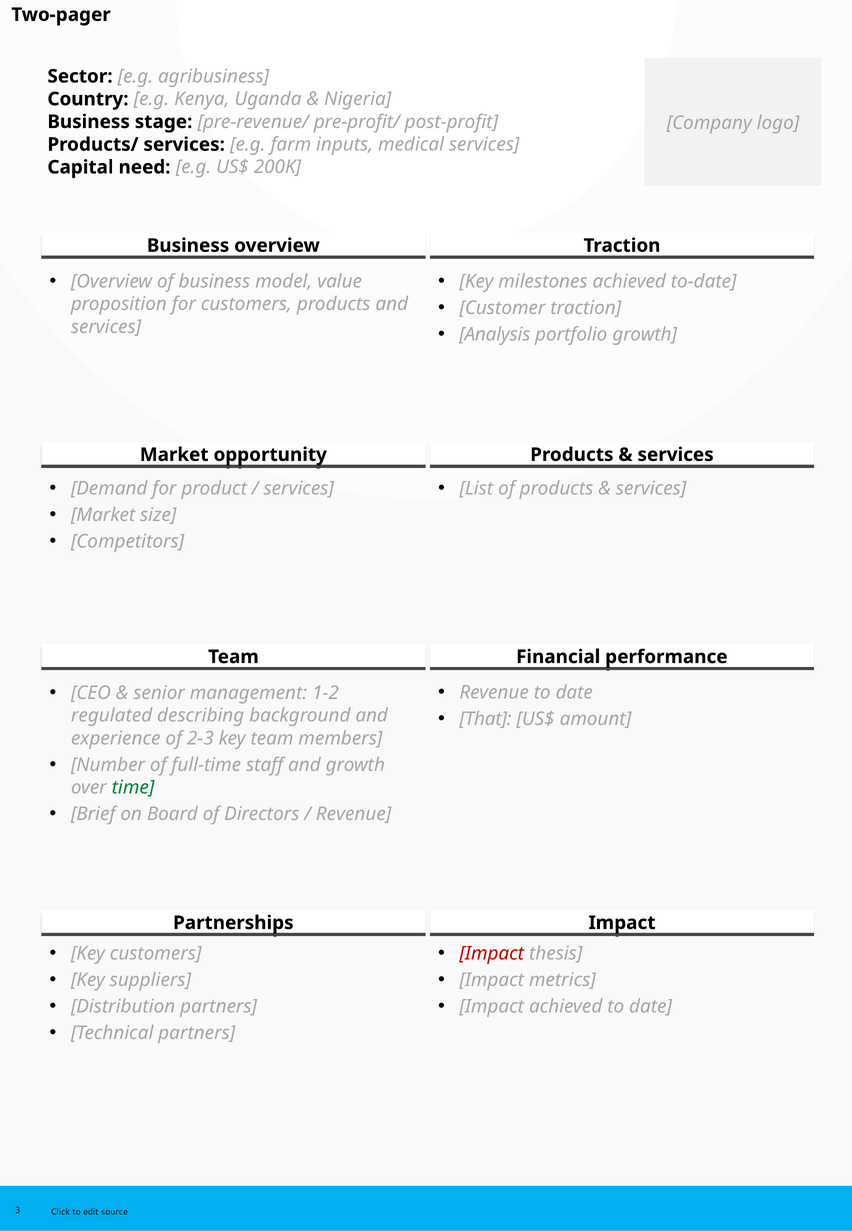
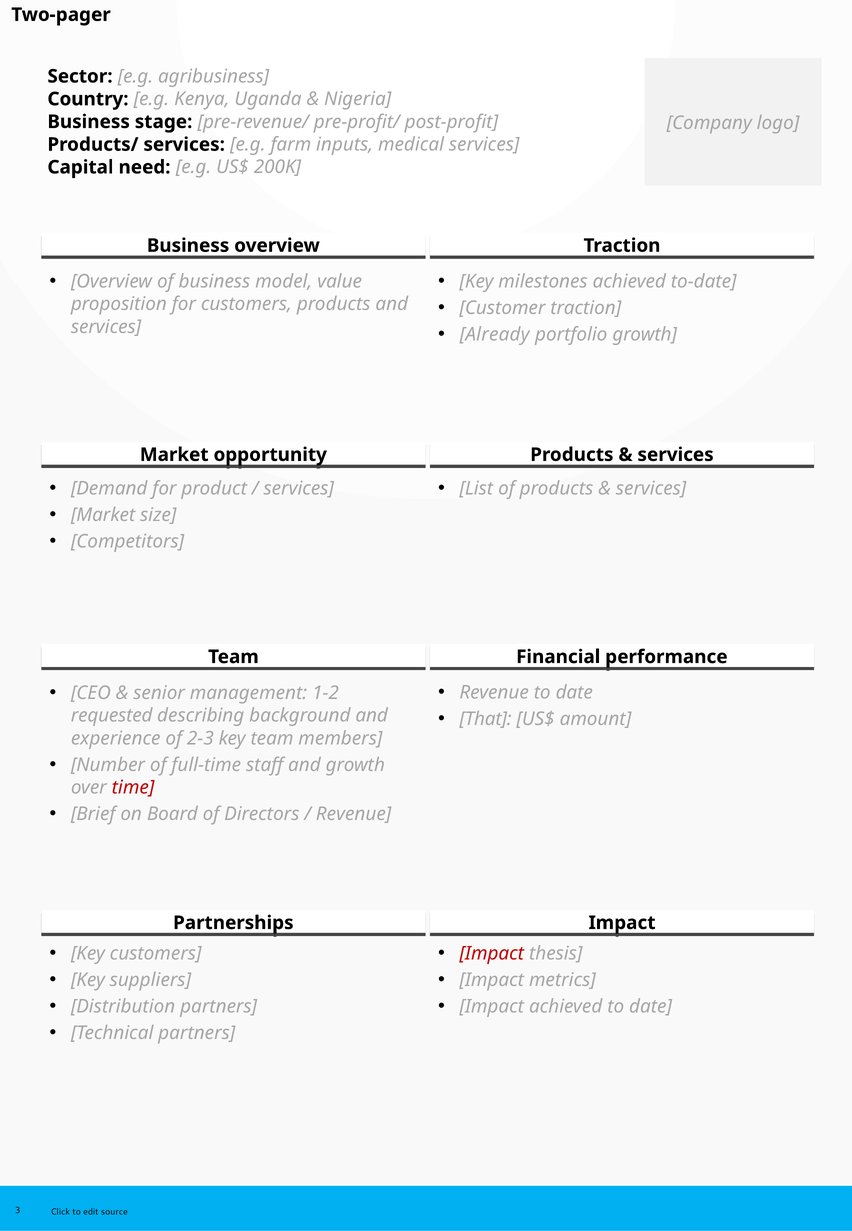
Analysis: Analysis -> Already (495, 334)
regulated: regulated -> requested (112, 715)
time colour: green -> red (133, 787)
